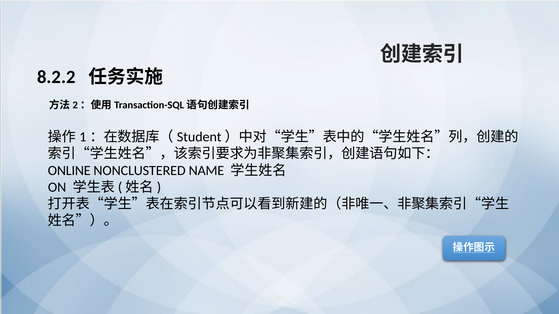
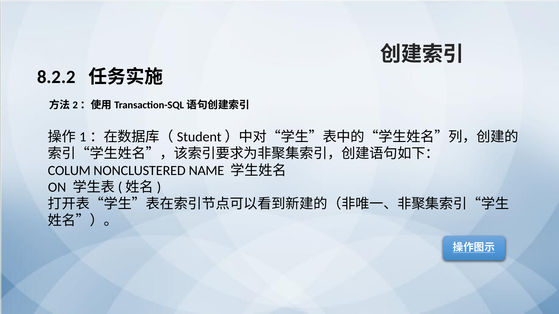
ONLINE: ONLINE -> COLUM (69, 171)
